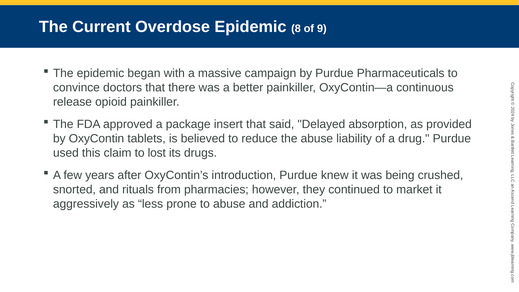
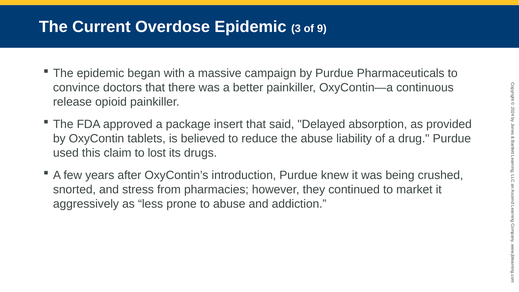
8: 8 -> 3 (296, 28)
rituals: rituals -> stress (138, 189)
